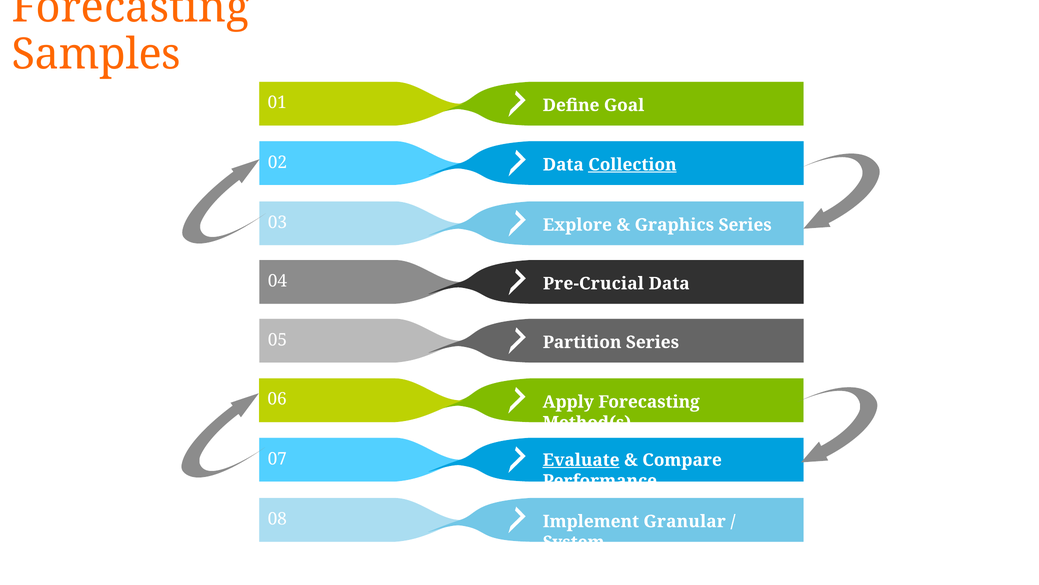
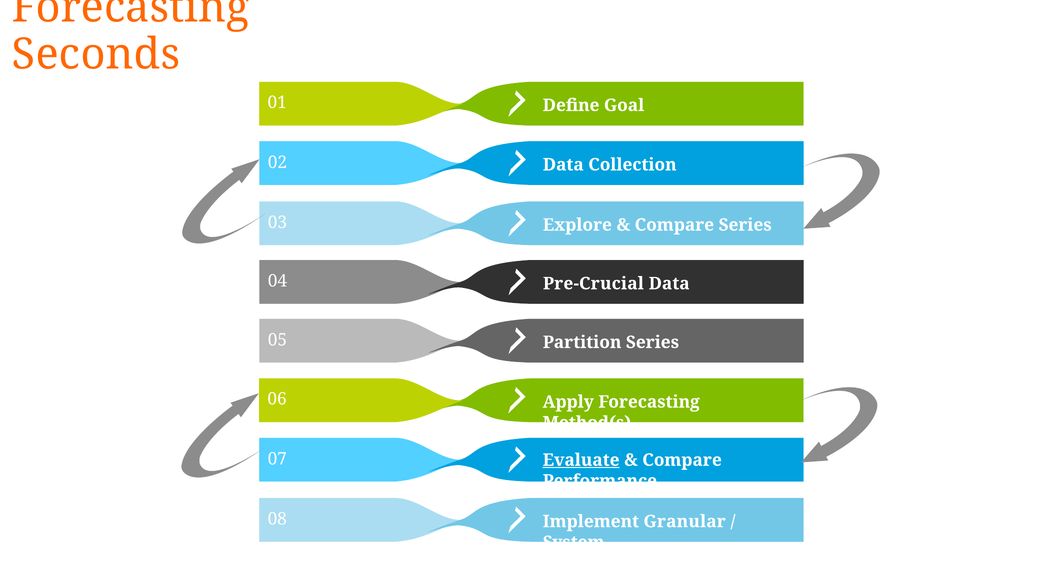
Samples: Samples -> Seconds (96, 54)
Collection underline: present -> none (632, 165)
Graphics: Graphics -> Compare (674, 225)
